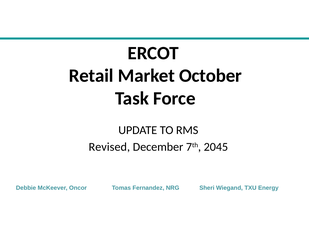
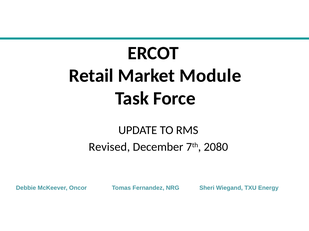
October: October -> Module (210, 76)
2045: 2045 -> 2080 (216, 147)
